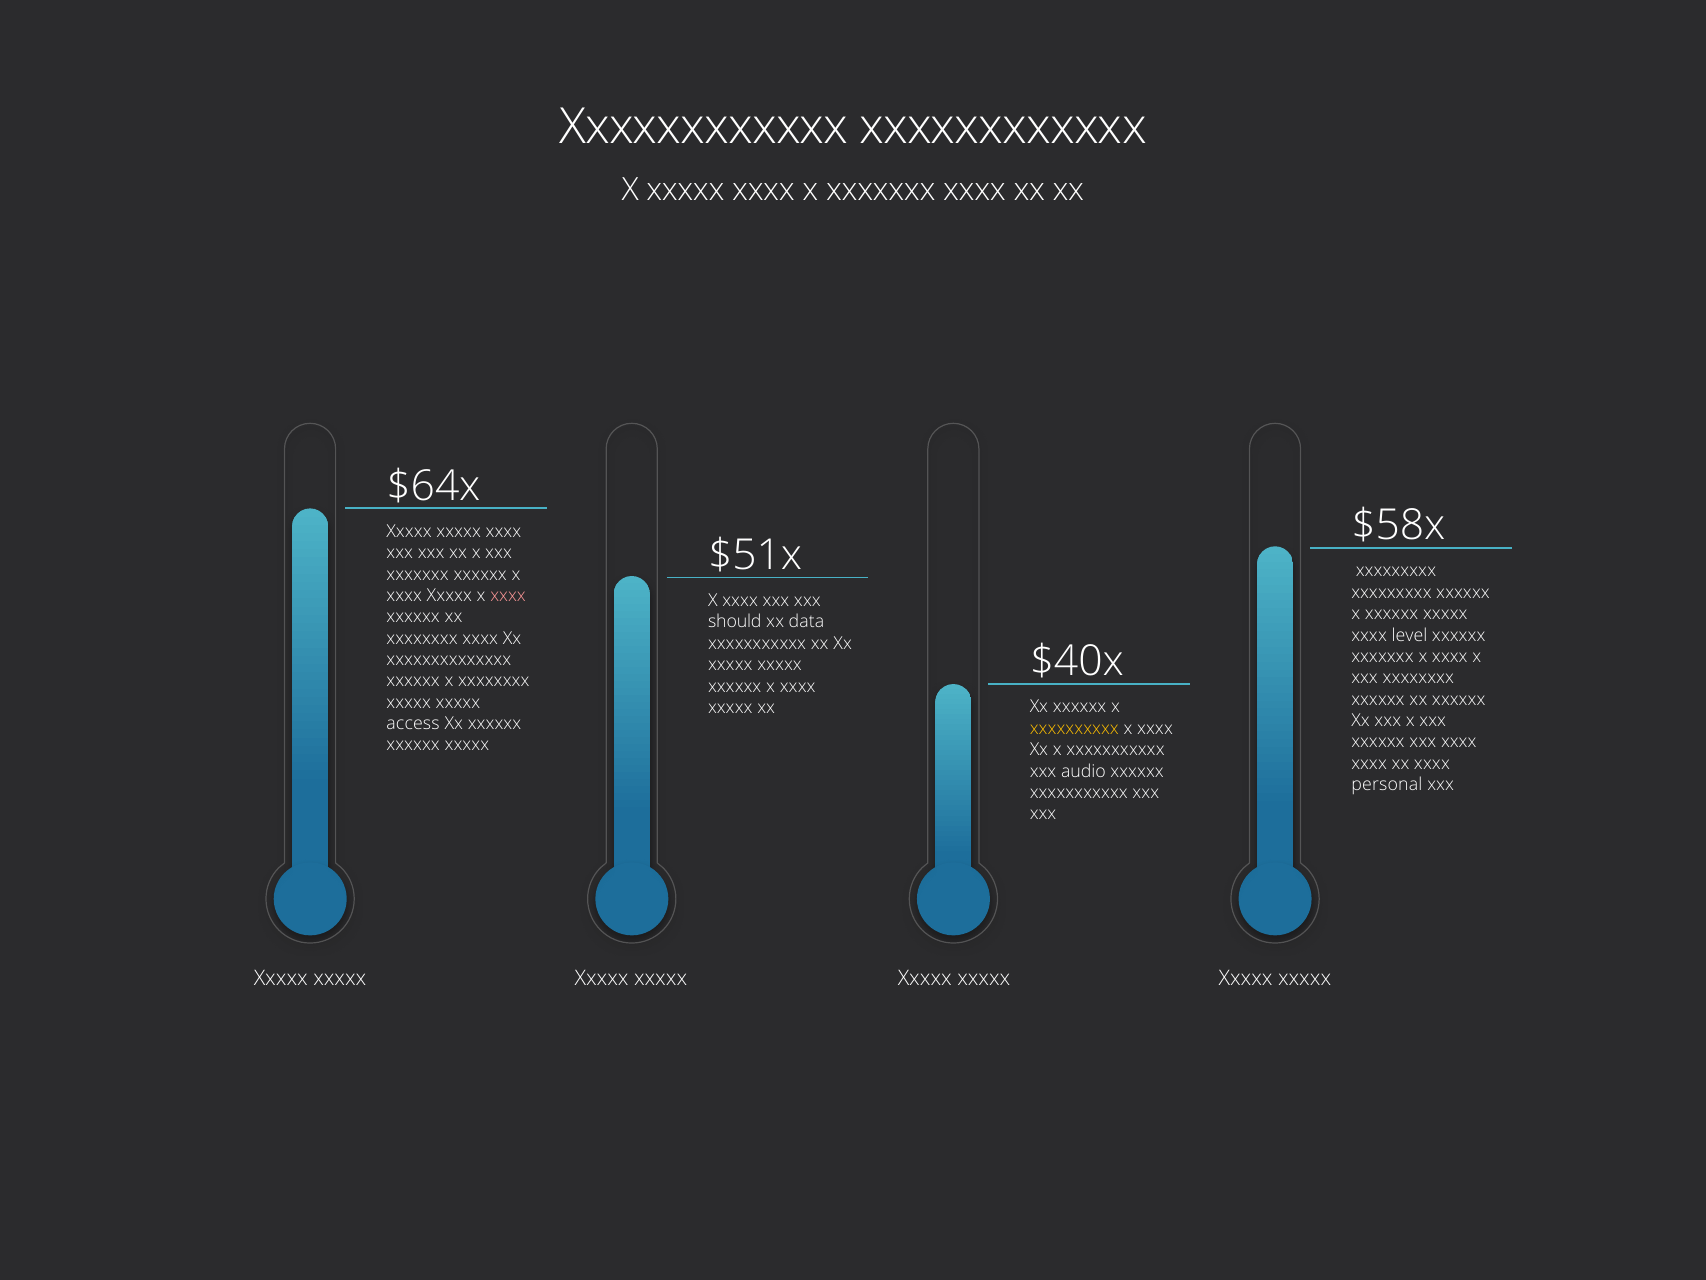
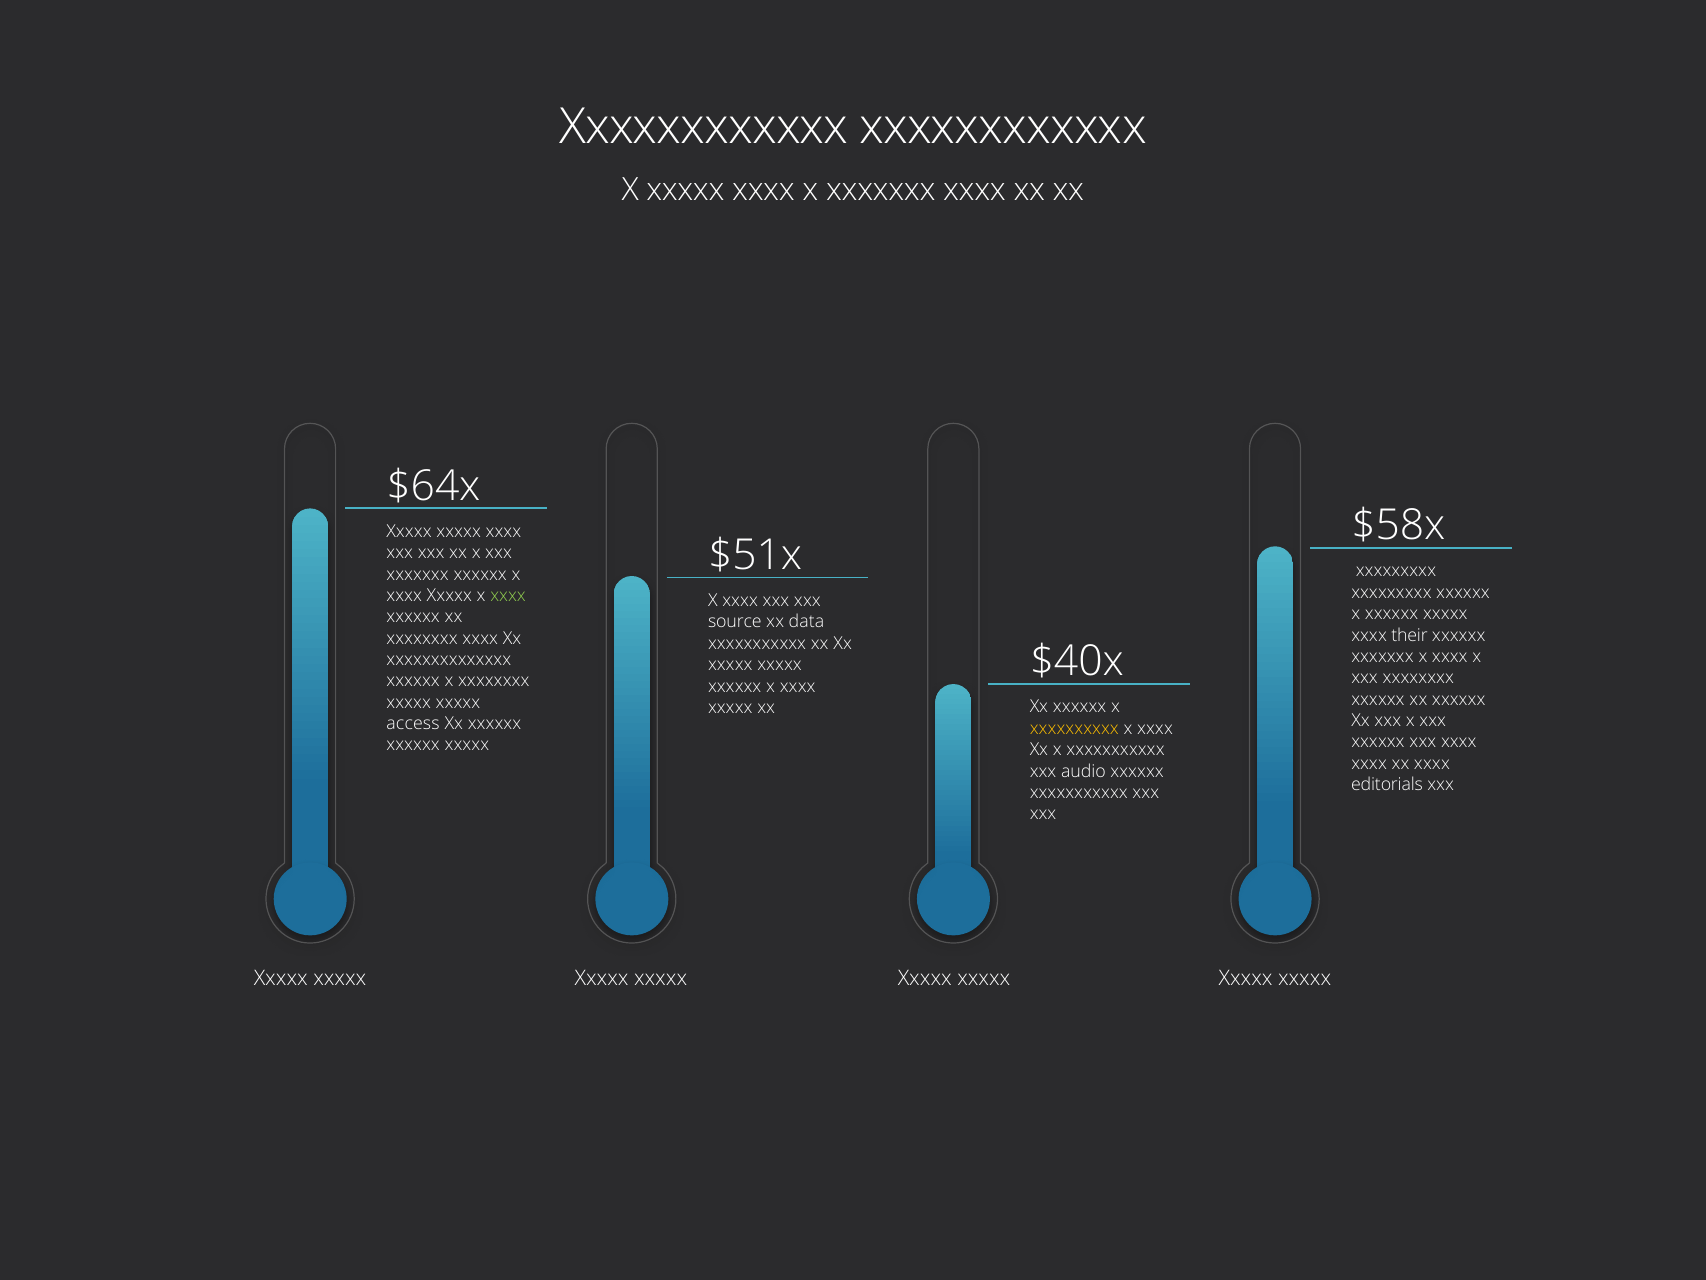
xxxx colour: pink -> light green (508, 595)
should: should -> source (735, 622)
level: level -> their (1410, 635)
personal: personal -> editorials (1387, 784)
